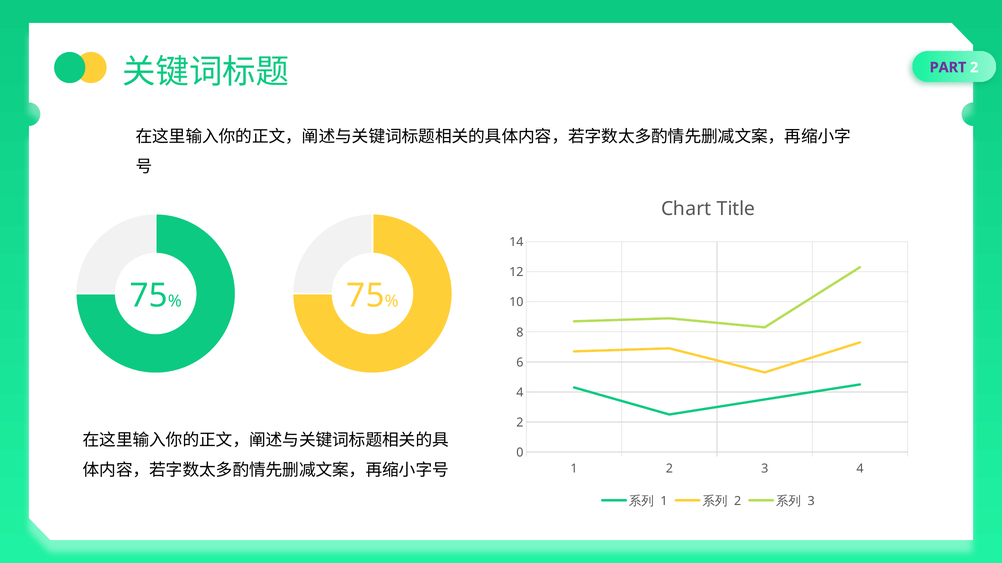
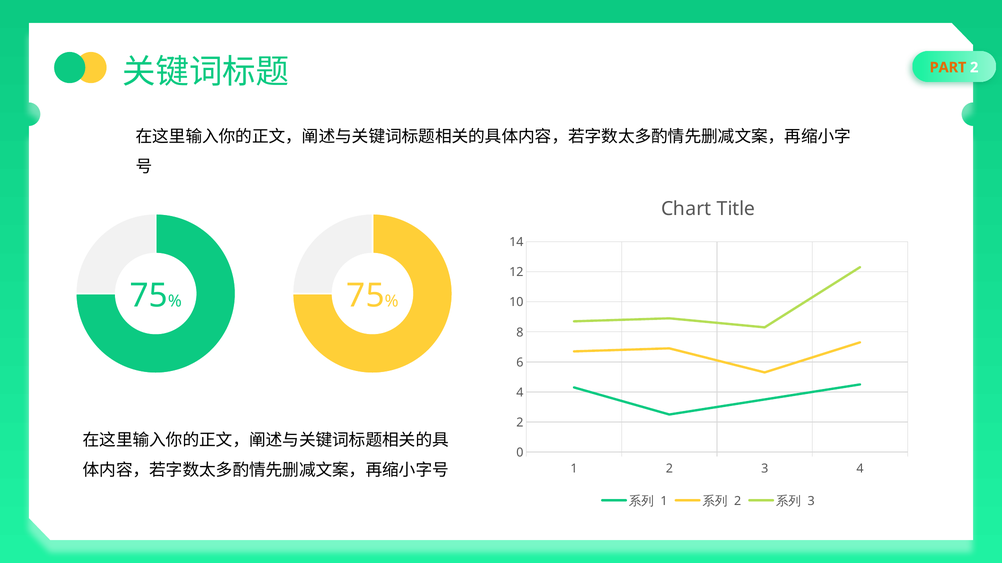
PART colour: purple -> orange (948, 68)
